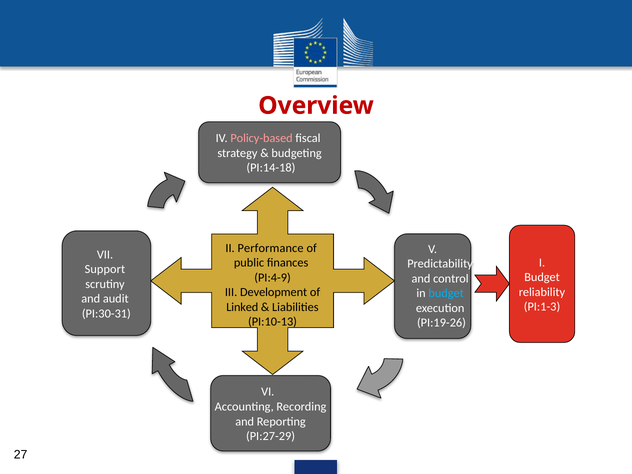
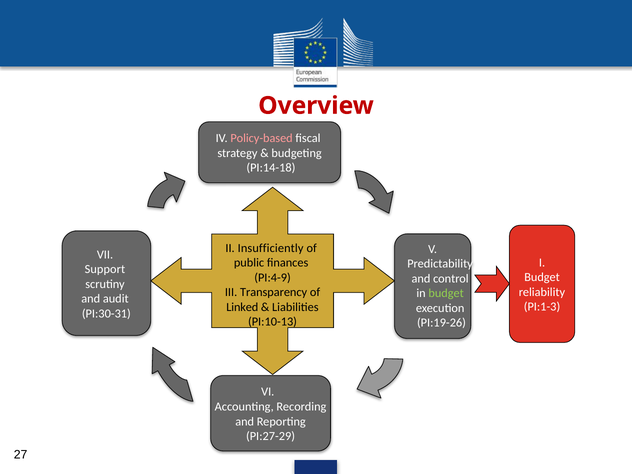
Performance: Performance -> Insufficiently (271, 248)
Development: Development -> Transparency (274, 292)
budget colour: light blue -> light green (446, 293)
